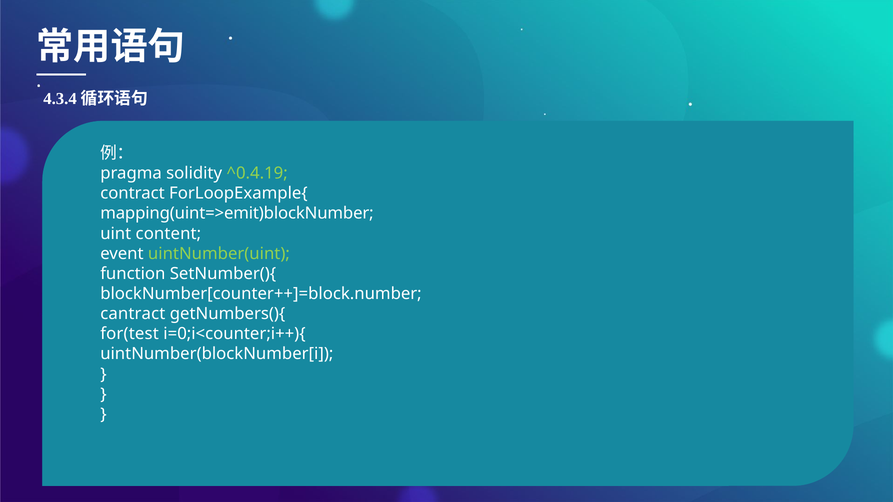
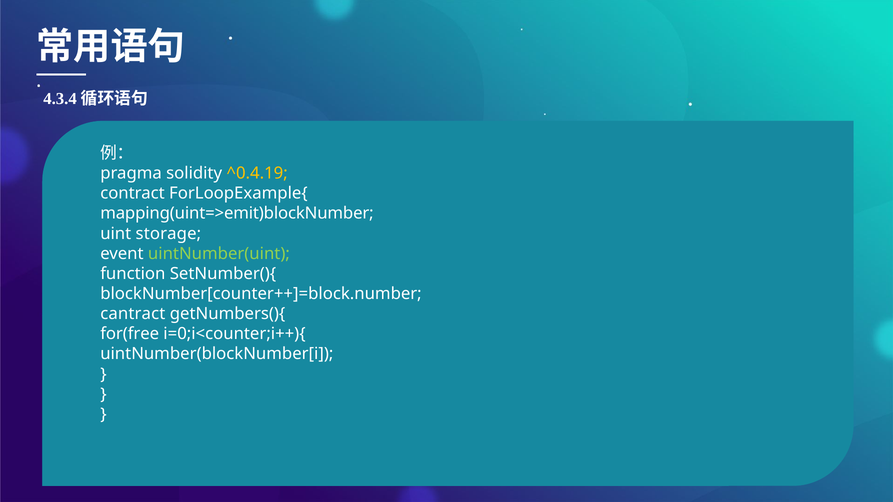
^0.4.19 colour: light green -> yellow (257, 173)
content: content -> storage (168, 234)
for(test: for(test -> for(free (130, 334)
